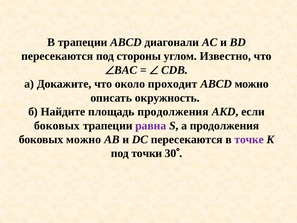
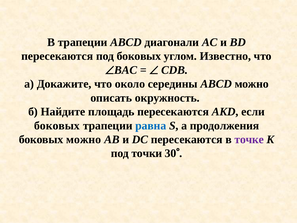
под стороны: стороны -> боковых (139, 56)
проходит: проходит -> середины (173, 84)
площадь продолжения: продолжения -> пересекаются (173, 112)
равна colour: purple -> blue (151, 125)
